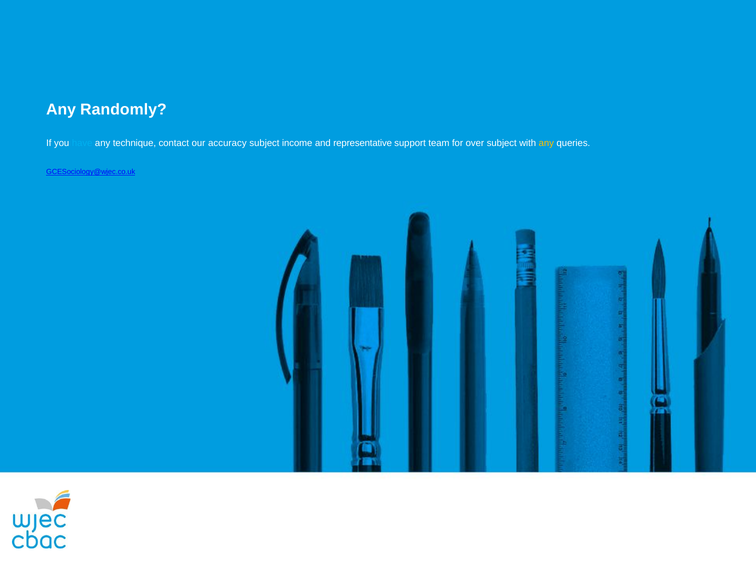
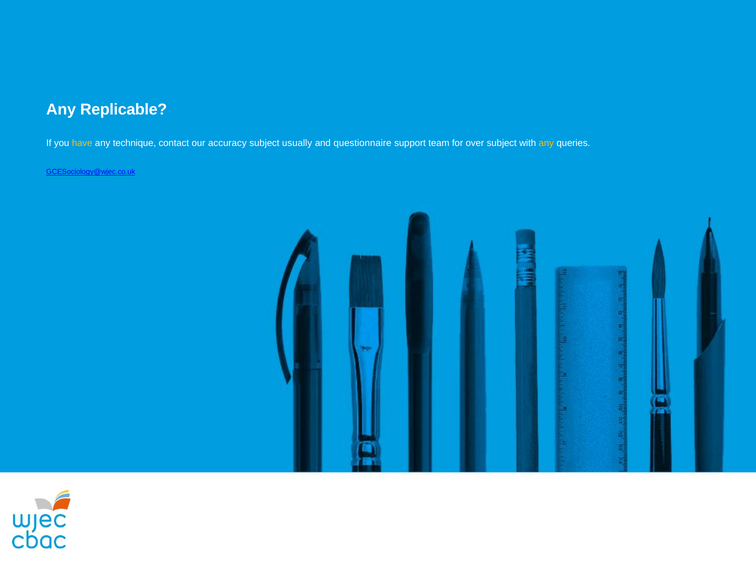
Randomly: Randomly -> Replicable (124, 109)
have colour: light blue -> yellow (82, 143)
income: income -> usually (297, 143)
representative: representative -> questionnaire (363, 143)
